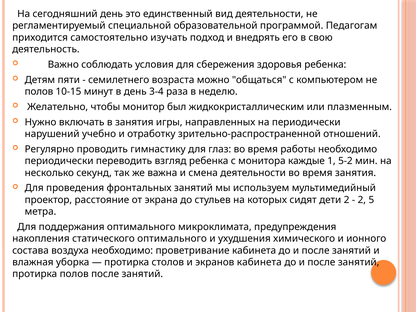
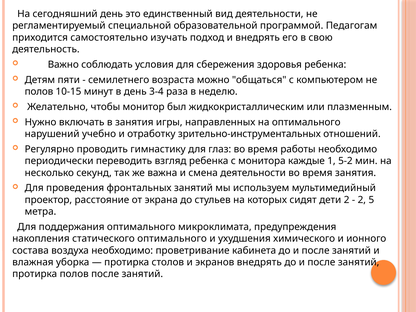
на периодически: периодически -> оптимального (306, 122)
зрительно-распространенной: зрительно-распространенной -> зрительно-инструментальных (249, 134)
экранов кабинета: кабинета -> внедрять (259, 262)
